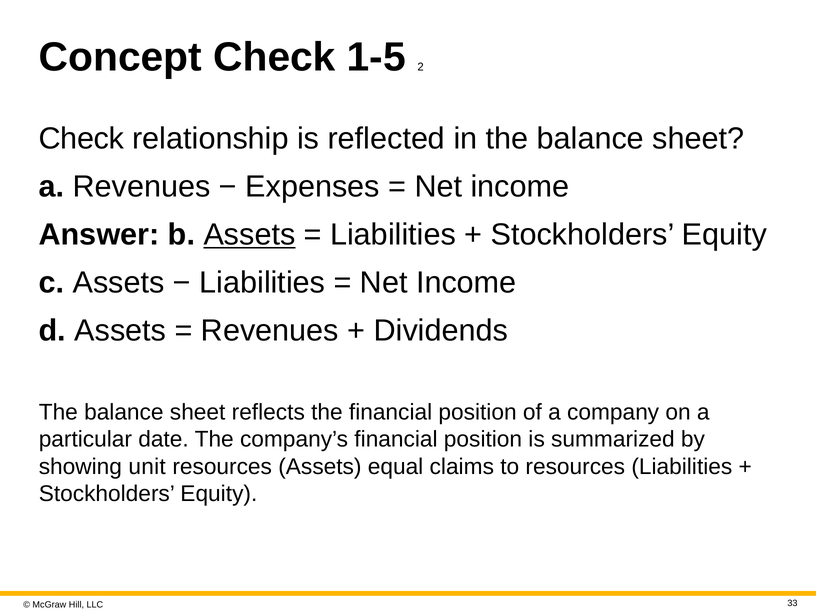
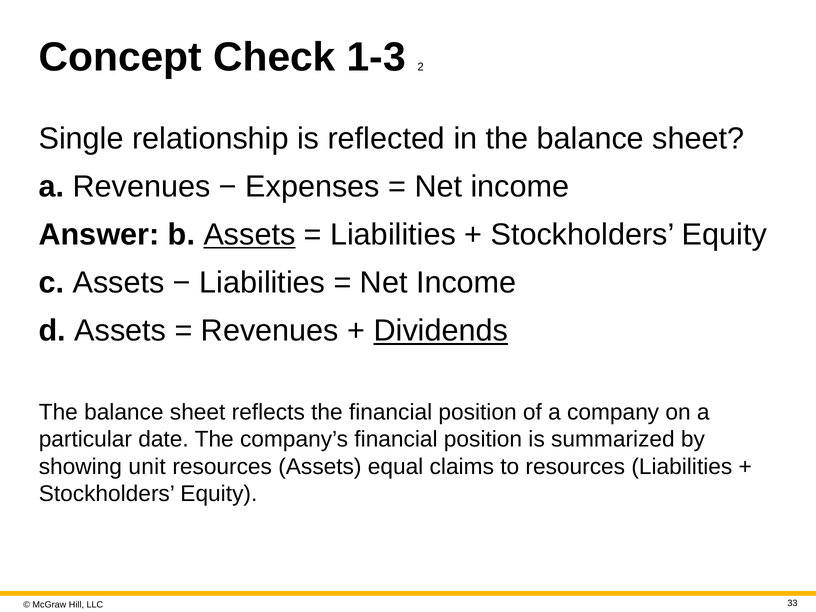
1-5: 1-5 -> 1-3 (376, 57)
Check: Check -> Single (81, 139)
Dividends underline: none -> present (441, 331)
